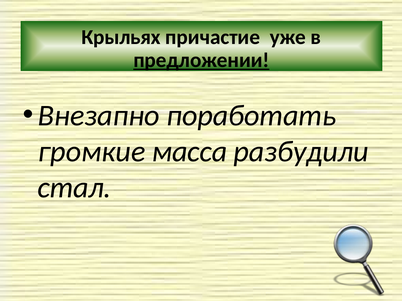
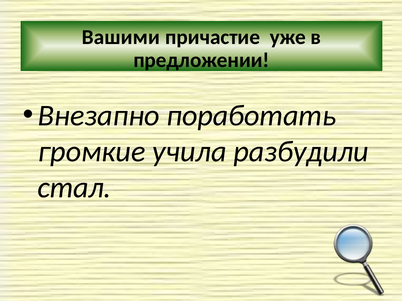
Крыльях: Крыльях -> Вашими (121, 37)
предложении underline: present -> none (201, 60)
масса: масса -> учила (189, 152)
